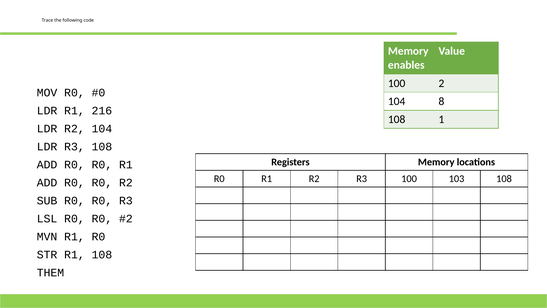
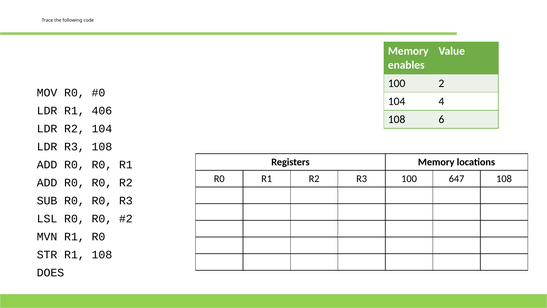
8: 8 -> 4 (441, 101)
216: 216 -> 406 (102, 111)
1: 1 -> 6 (441, 119)
103: 103 -> 647 (457, 179)
THEM: THEM -> DOES (50, 273)
